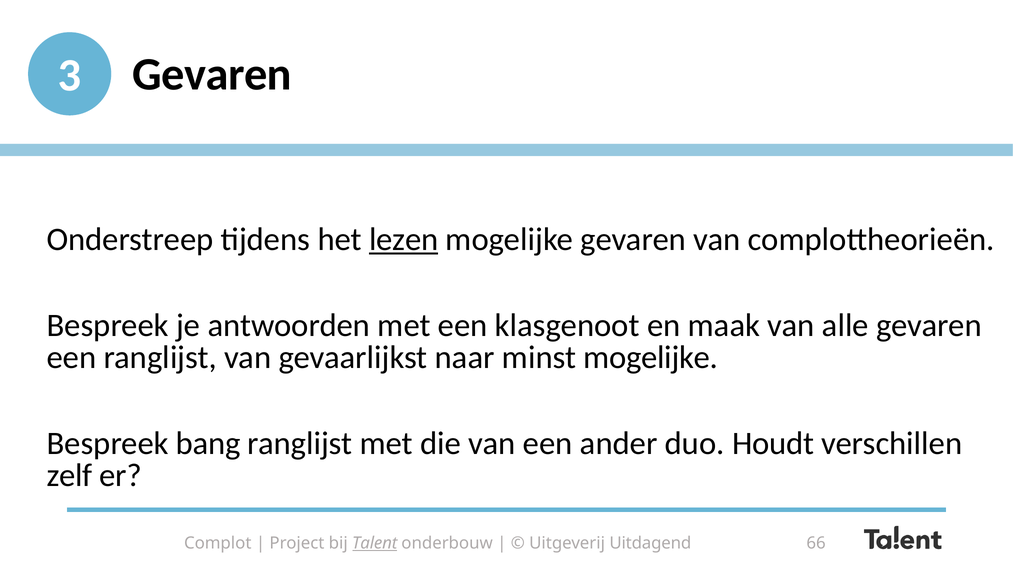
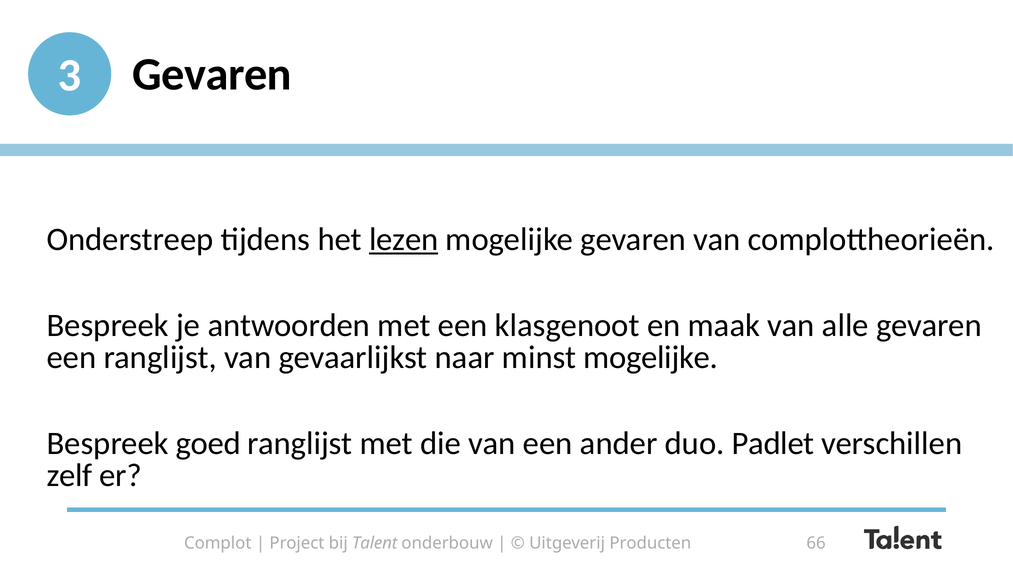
bang: bang -> goed (208, 443)
Houdt: Houdt -> Padlet (773, 443)
Talent underline: present -> none (375, 543)
Uitdagend: Uitdagend -> Producten (650, 543)
